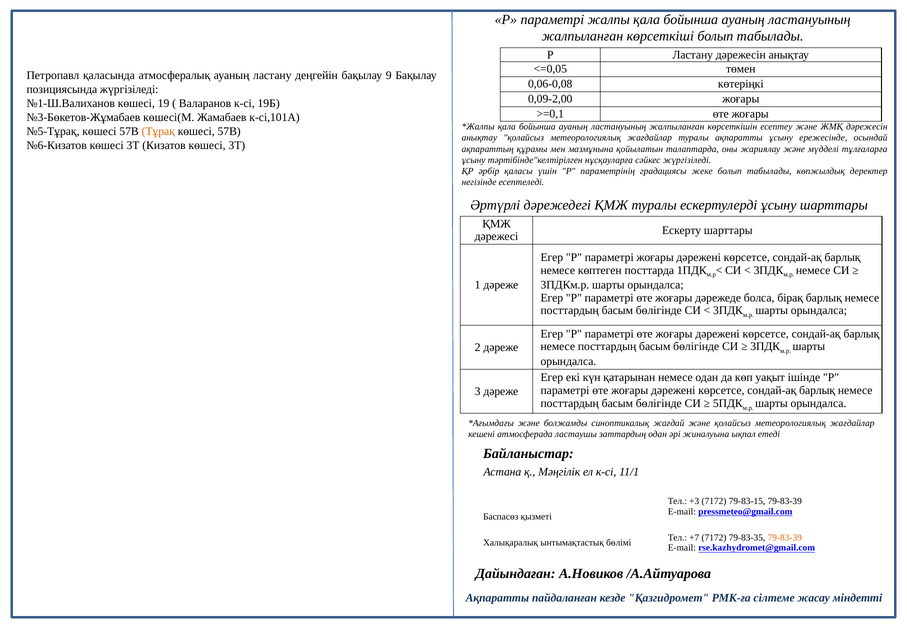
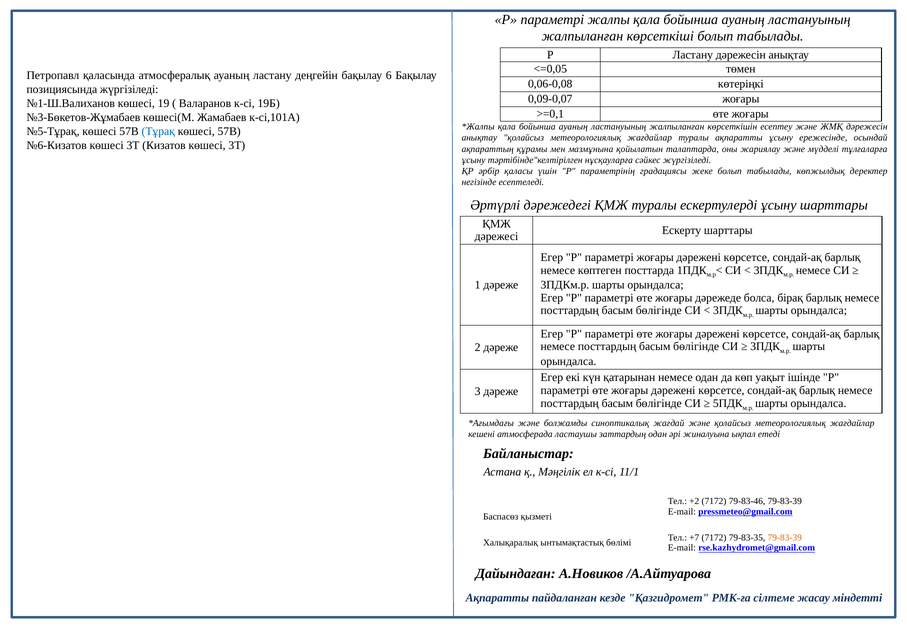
9: 9 -> 6 (389, 75)
0,09-2,00: 0,09-2,00 -> 0,09-0,07 (550, 99)
Тұрақ colour: orange -> blue (158, 131)
+3: +3 -> +2 (694, 501)
79-83-15: 79-83-15 -> 79-83-46 (747, 501)
